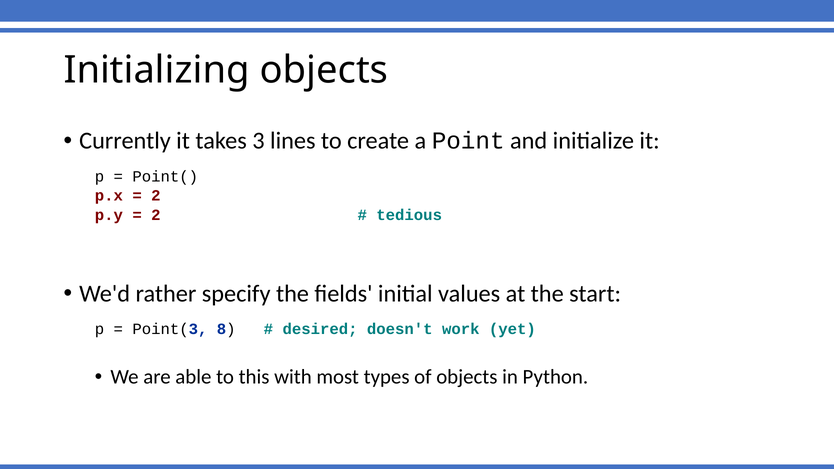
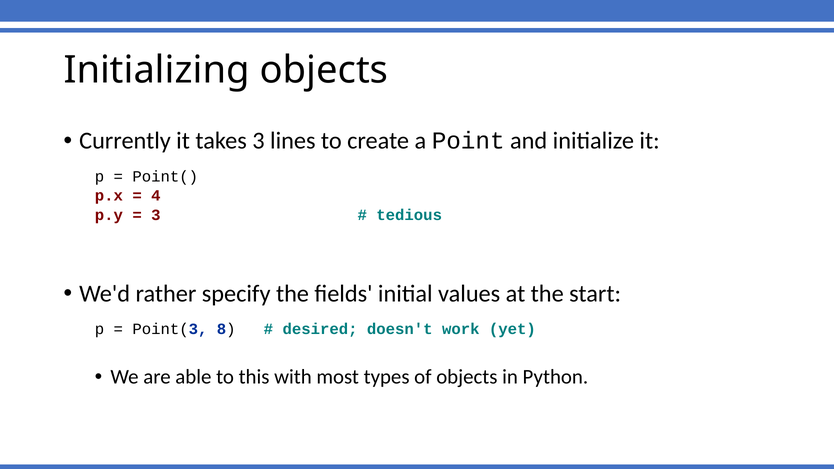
2: 2 -> 4 (156, 196)
2: 2 -> 3 (156, 215)
